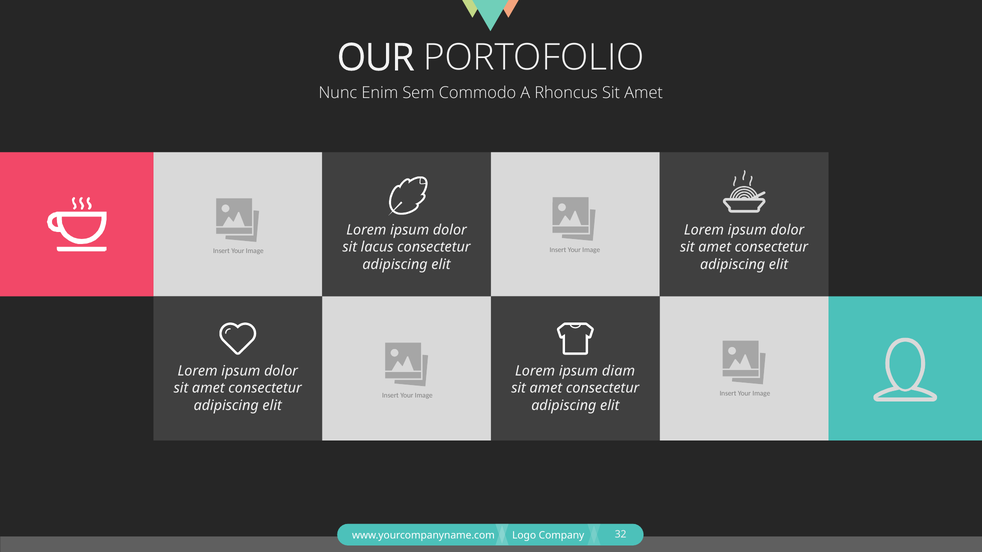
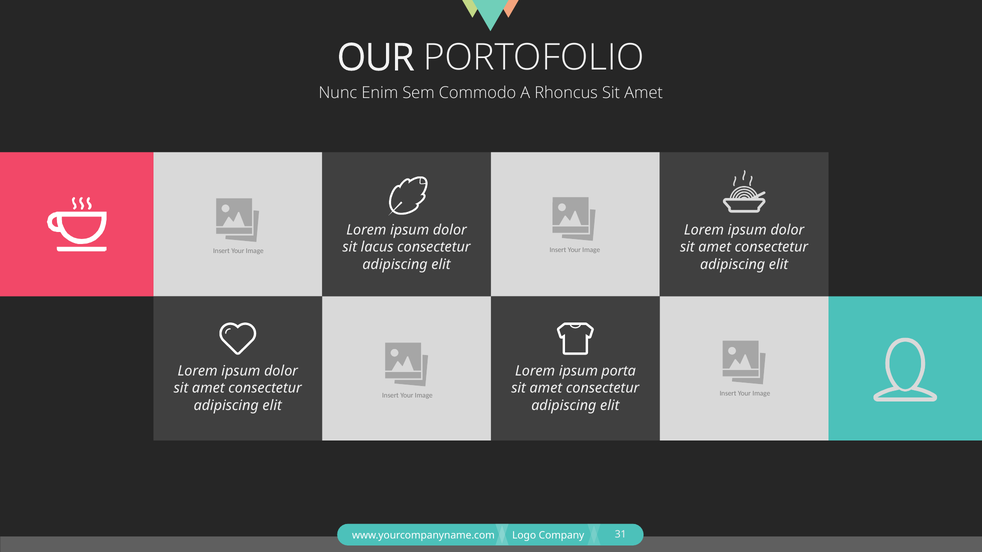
diam: diam -> porta (619, 371)
32: 32 -> 31 (621, 535)
